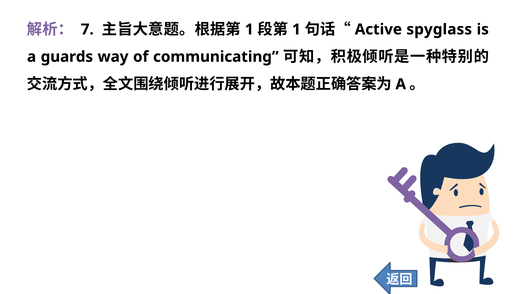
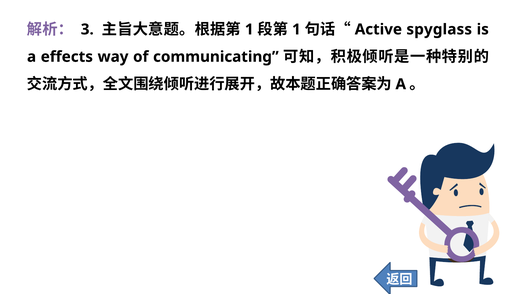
7: 7 -> 3 (87, 29)
guards: guards -> effects (67, 57)
